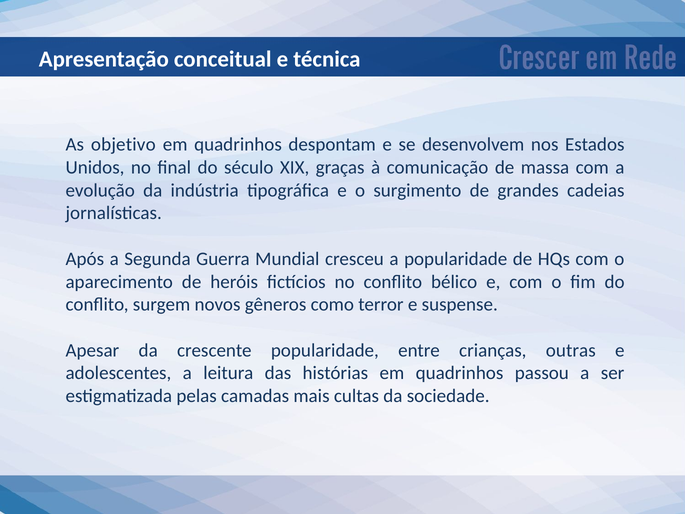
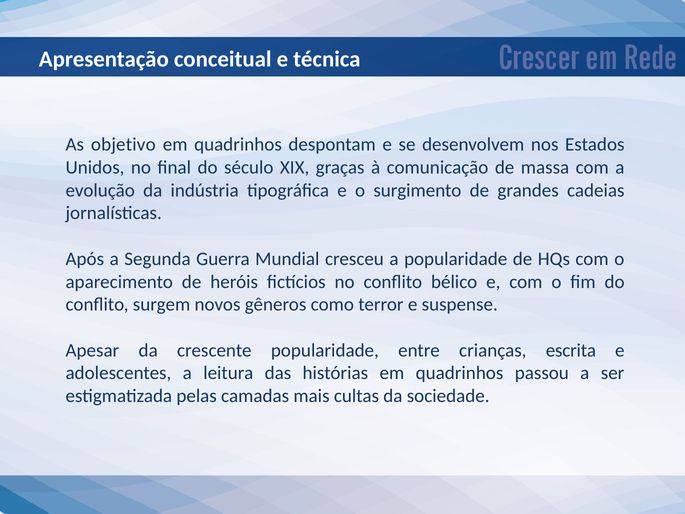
outras: outras -> escrita (571, 350)
